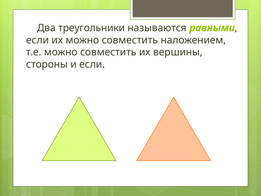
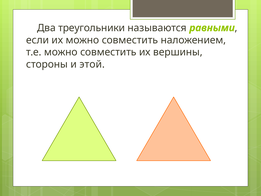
и если: если -> этой (92, 64)
